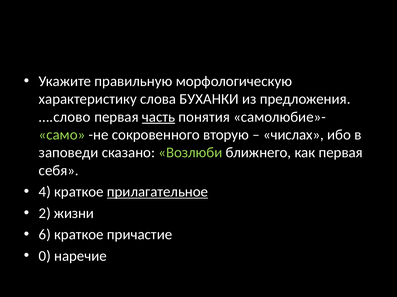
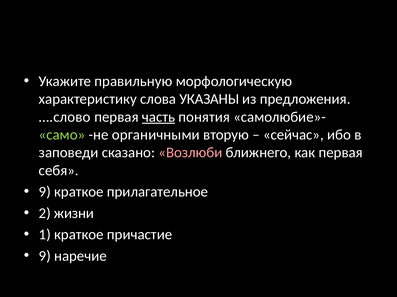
БУХАНКИ: БУХАНКИ -> УКАЗАНЫ (209, 99)
сокровенного: сокровенного -> органичными (156, 135)
числах: числах -> сейчас (293, 135)
Возлюби colour: light green -> pink (190, 153)
4: 4 -> 9 (45, 192)
прилагательное underline: present -> none (158, 192)
6: 6 -> 1 (45, 235)
0: 0 -> 9 (45, 256)
